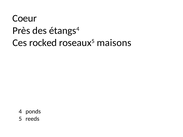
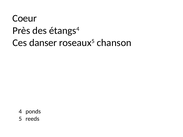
rocked: rocked -> danser (43, 43)
maisons: maisons -> chanson (114, 43)
